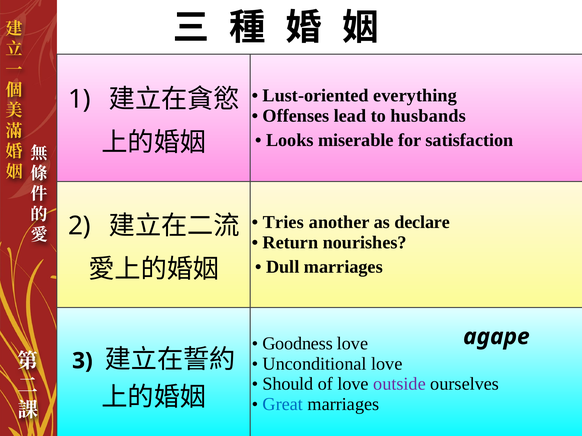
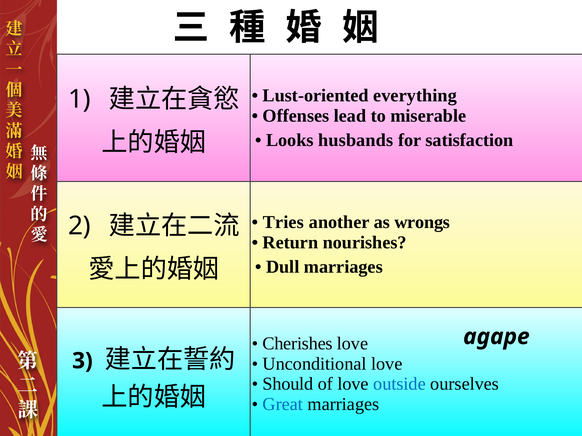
husbands: husbands -> miserable (428, 116)
miserable: miserable -> husbands (356, 140)
declare: declare -> wrongs (422, 223)
Goodness: Goodness -> Cherishes (298, 344)
outside colour: purple -> blue (400, 384)
